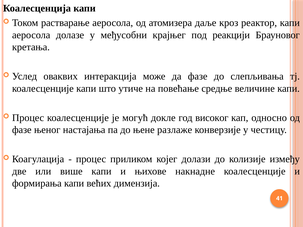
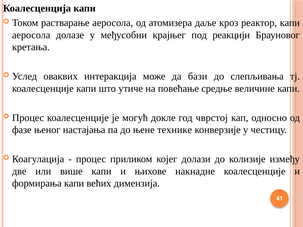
да фазе: фазе -> бази (198, 76)
високог: високог -> чврстој (212, 118)
разлаже: разлаже -> технике (175, 130)
